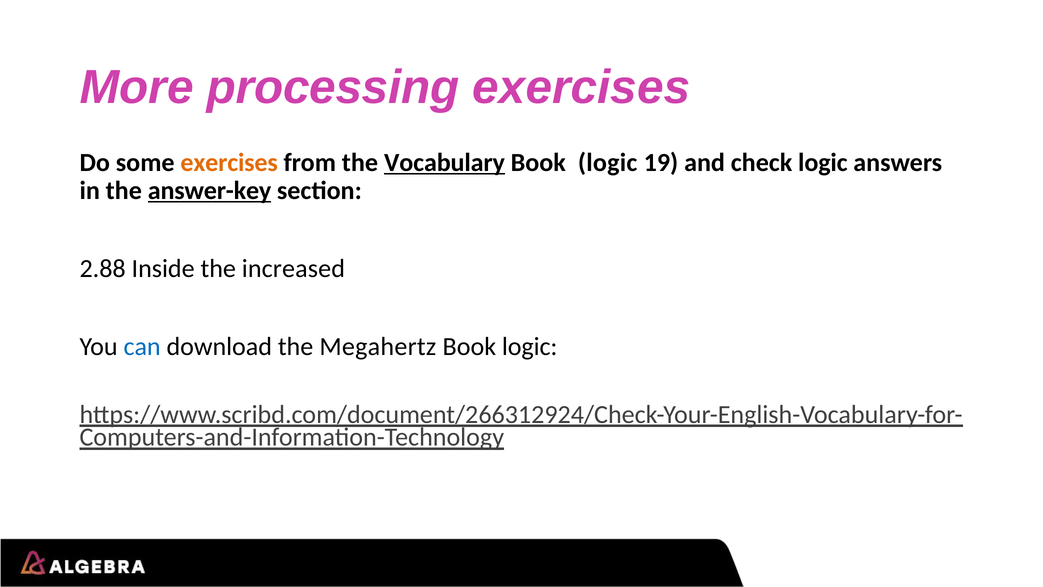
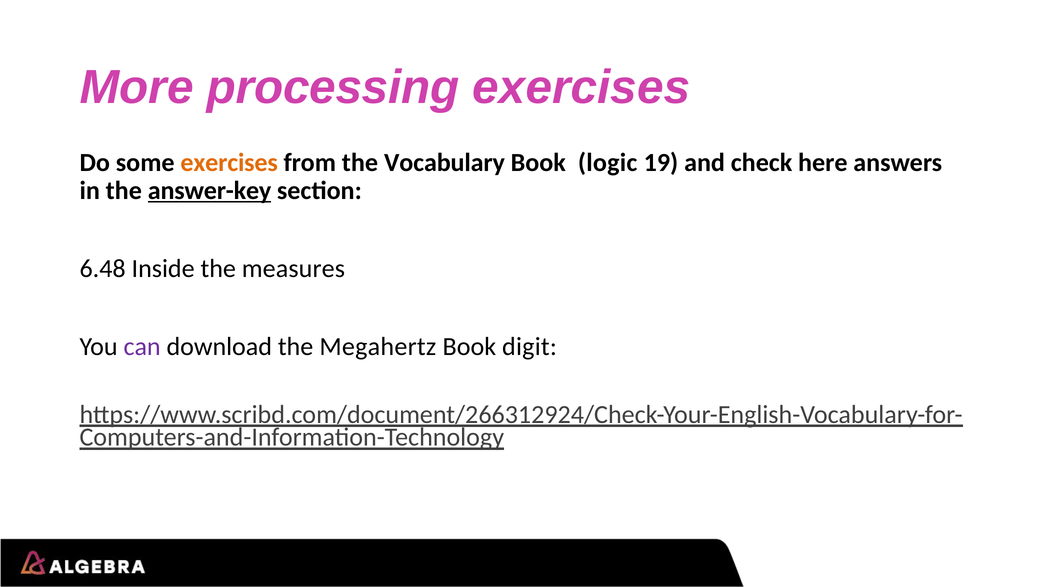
Vocabulary underline: present -> none (445, 162)
check logic: logic -> here (823, 162)
2.88: 2.88 -> 6.48 (103, 269)
increased: increased -> measures (293, 269)
can colour: blue -> purple (142, 347)
logic: logic -> digit (529, 347)
